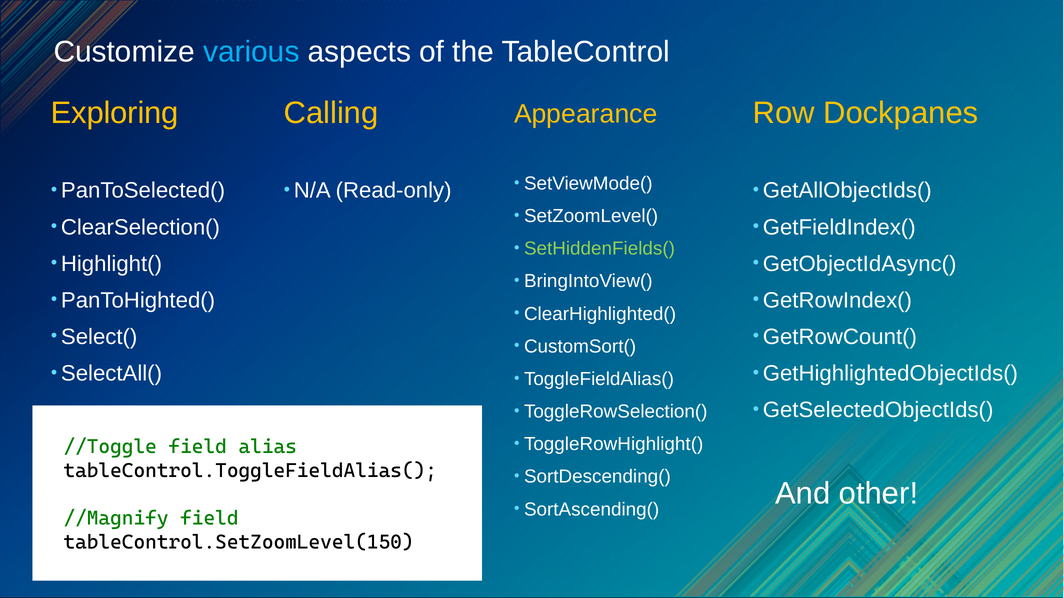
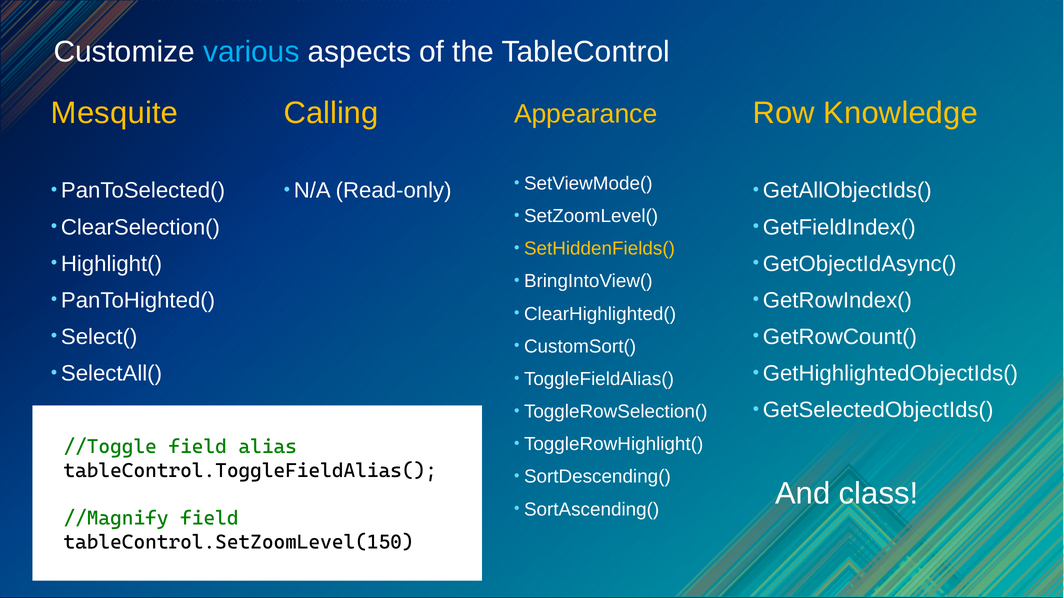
Exploring: Exploring -> Mesquite (115, 113)
Dockpanes: Dockpanes -> Knowledge (901, 113)
SetHiddenFields( colour: light green -> yellow (599, 249)
other: other -> class (879, 494)
